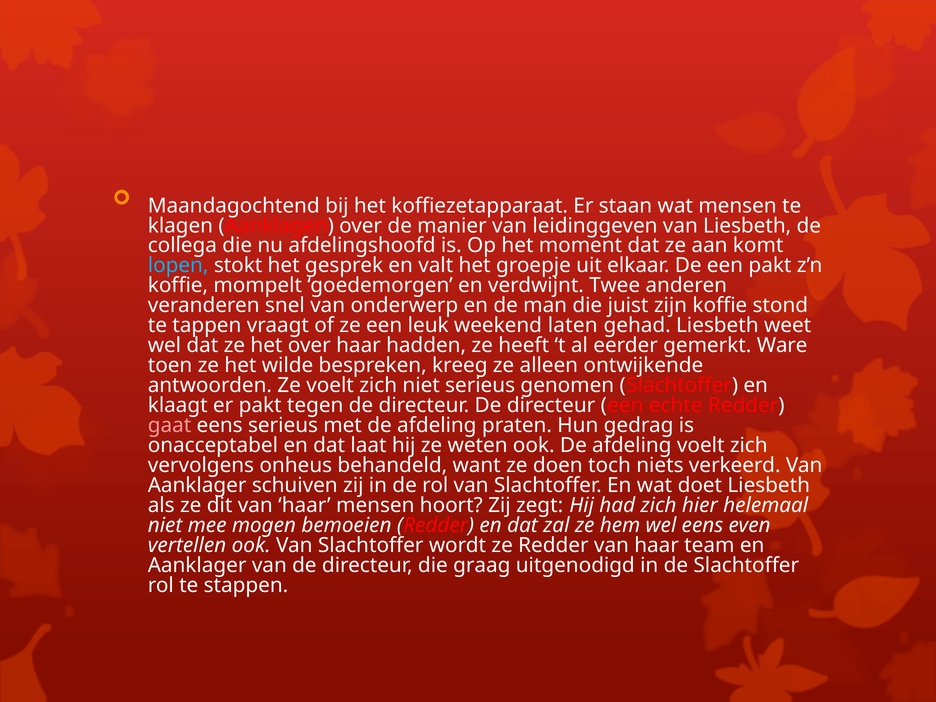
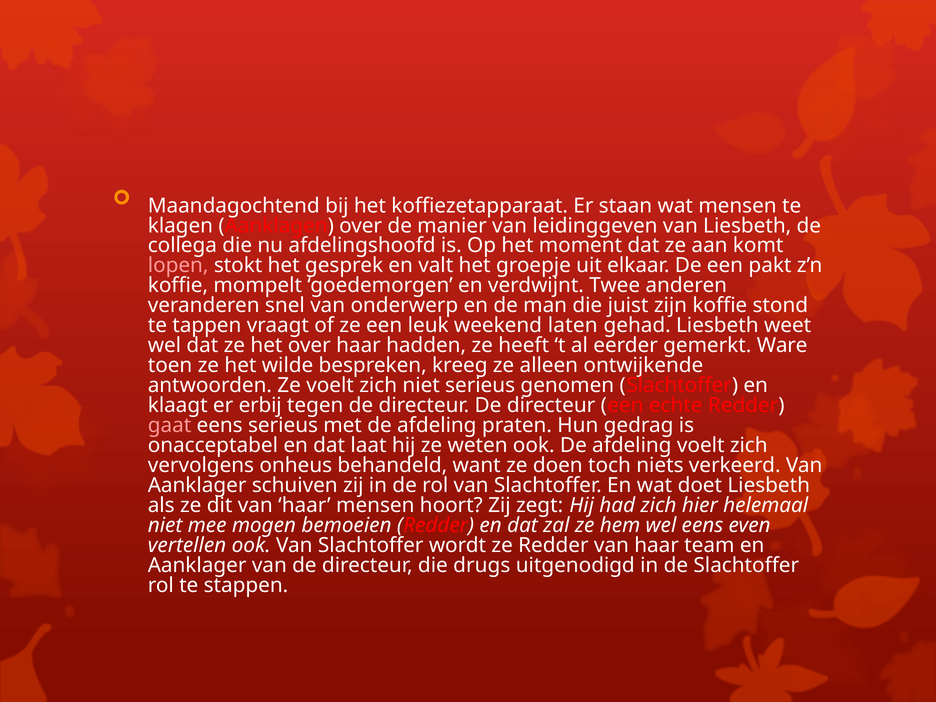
lopen colour: light blue -> pink (178, 266)
er pakt: pakt -> erbij (260, 405)
graag: graag -> drugs (482, 565)
